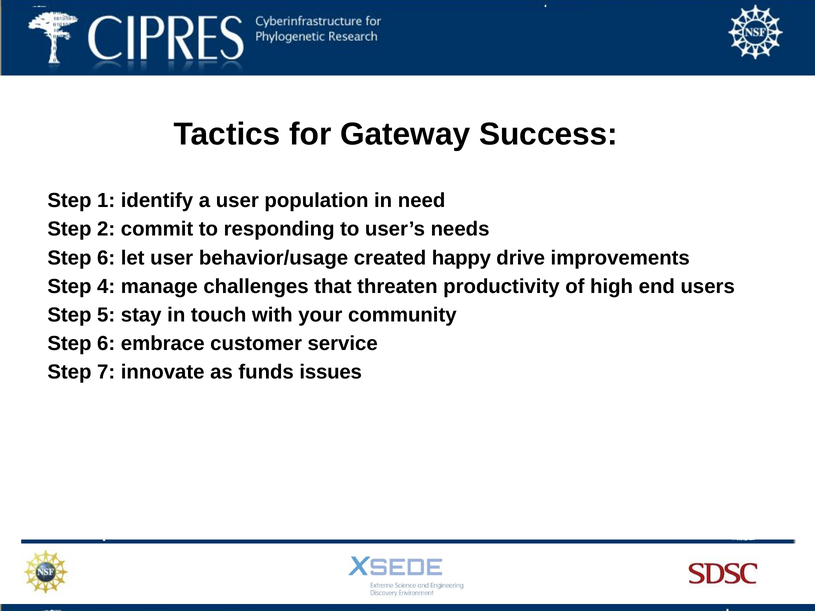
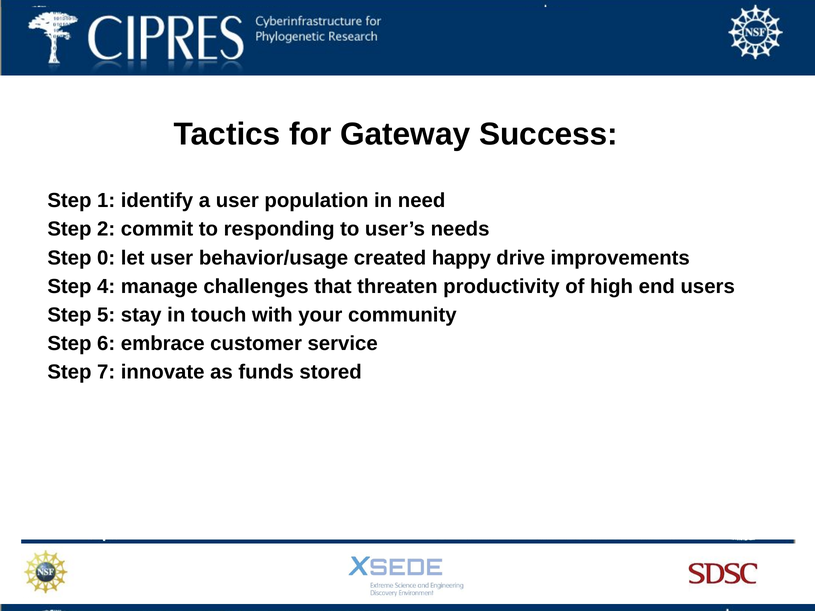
6: 6 -> 0 (106, 258)
issues: issues -> stored (331, 372)
